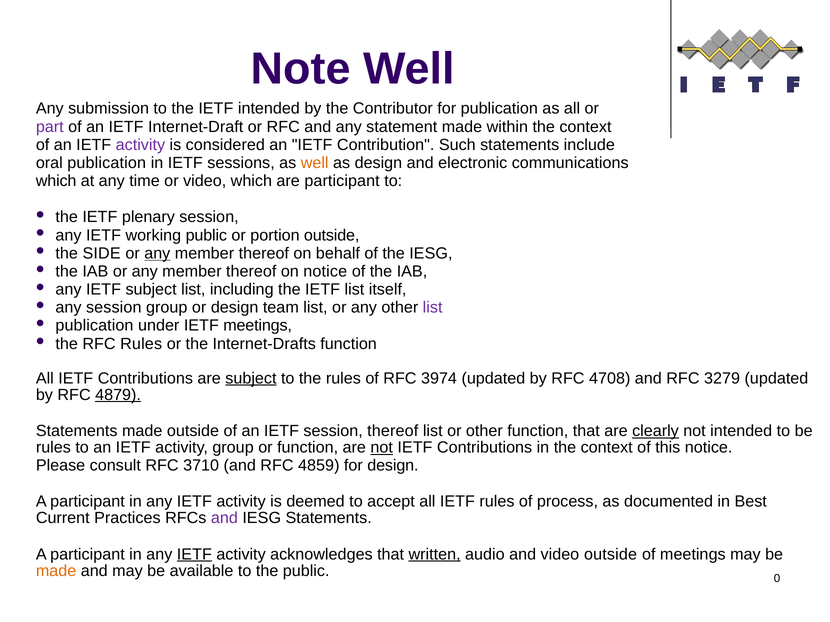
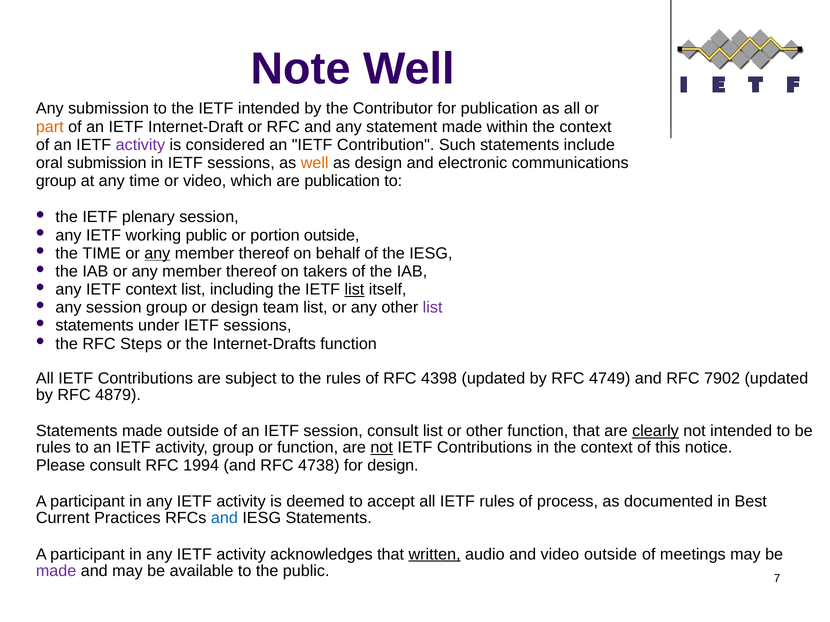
part colour: purple -> orange (50, 127)
oral publication: publication -> submission (107, 163)
which: which -> group (56, 181)
are participant: participant -> publication (342, 181)
the SIDE: SIDE -> TIME (102, 254)
on notice: notice -> takers (325, 272)
IETF subject: subject -> context (151, 290)
list underline: none -> present (354, 290)
publication: publication -> statements (95, 326)
under IETF meetings: meetings -> sessions (257, 326)
RFC Rules: Rules -> Steps (141, 344)
subject underline: present -> none (251, 379)
3974: 3974 -> 4398 (439, 379)
4708: 4708 -> 4749 (610, 379)
3279: 3279 -> 7902 (722, 379)
4879 underline: present -> none (118, 395)
session thereof: thereof -> consult (393, 431)
3710: 3710 -> 1994 (201, 466)
4859: 4859 -> 4738 (319, 466)
and colour: purple -> blue (224, 519)
IETF underline: present -> none (194, 555)
made colour: orange -> purple (56, 571)
0: 0 -> 7 (777, 579)
